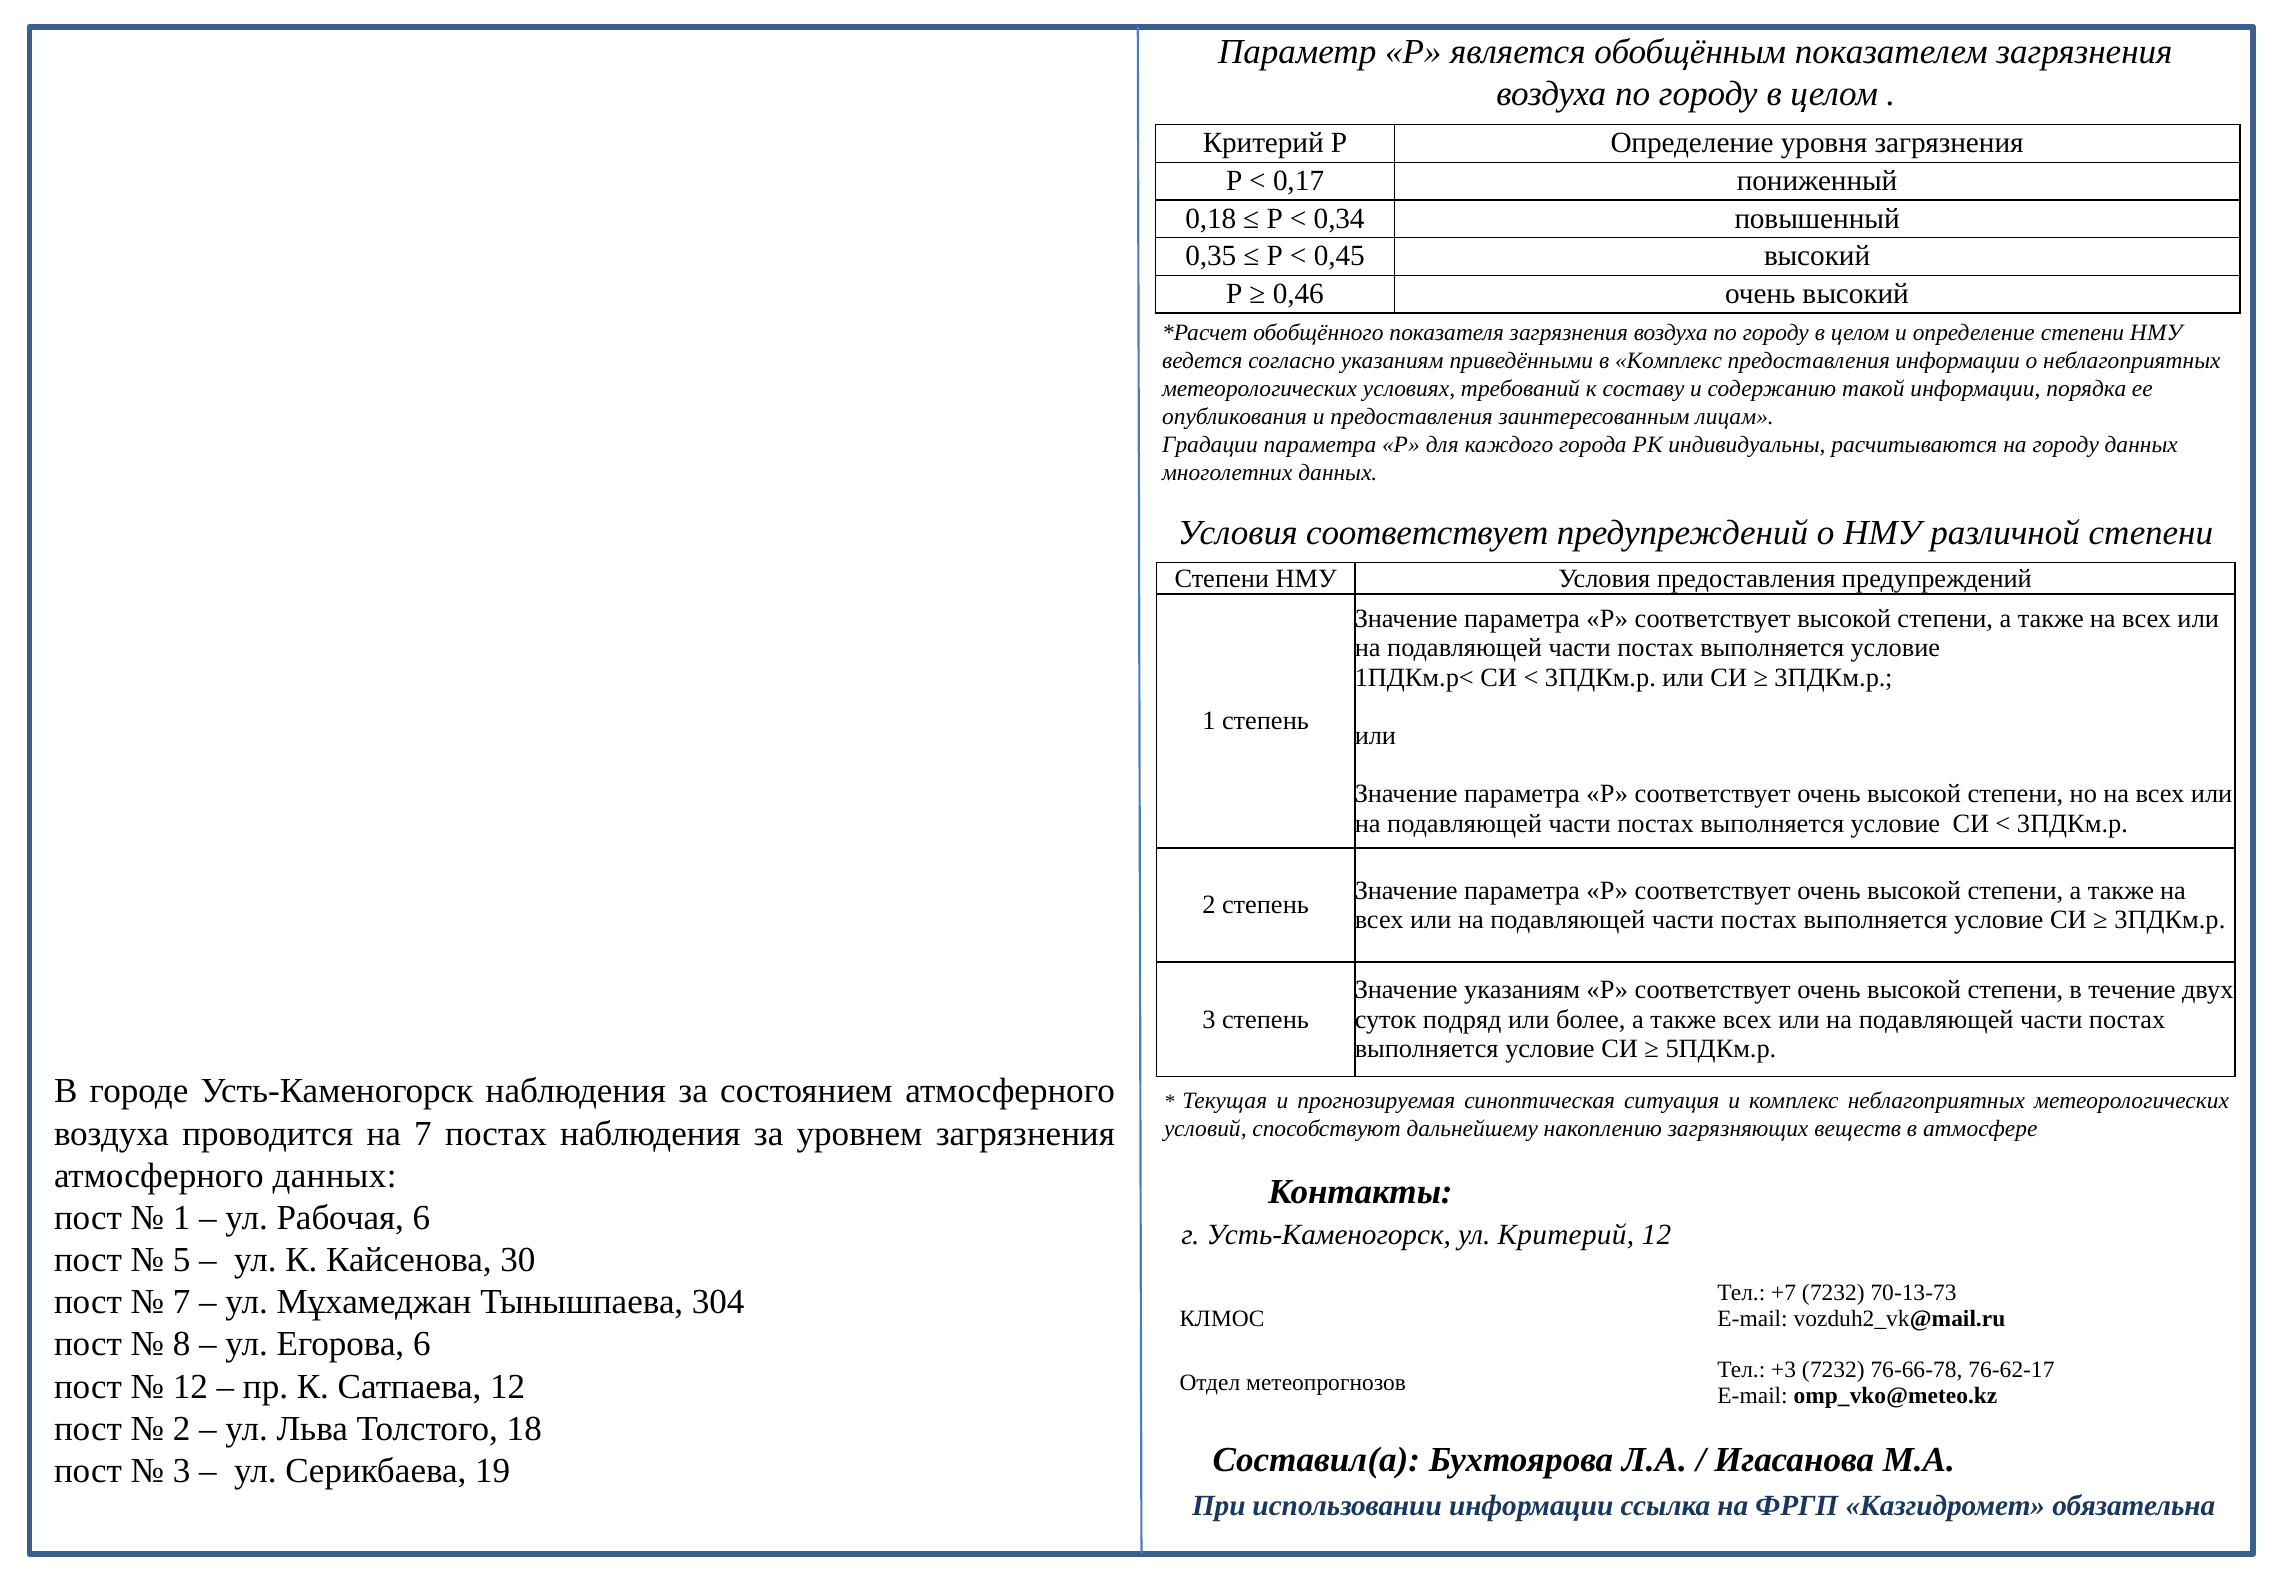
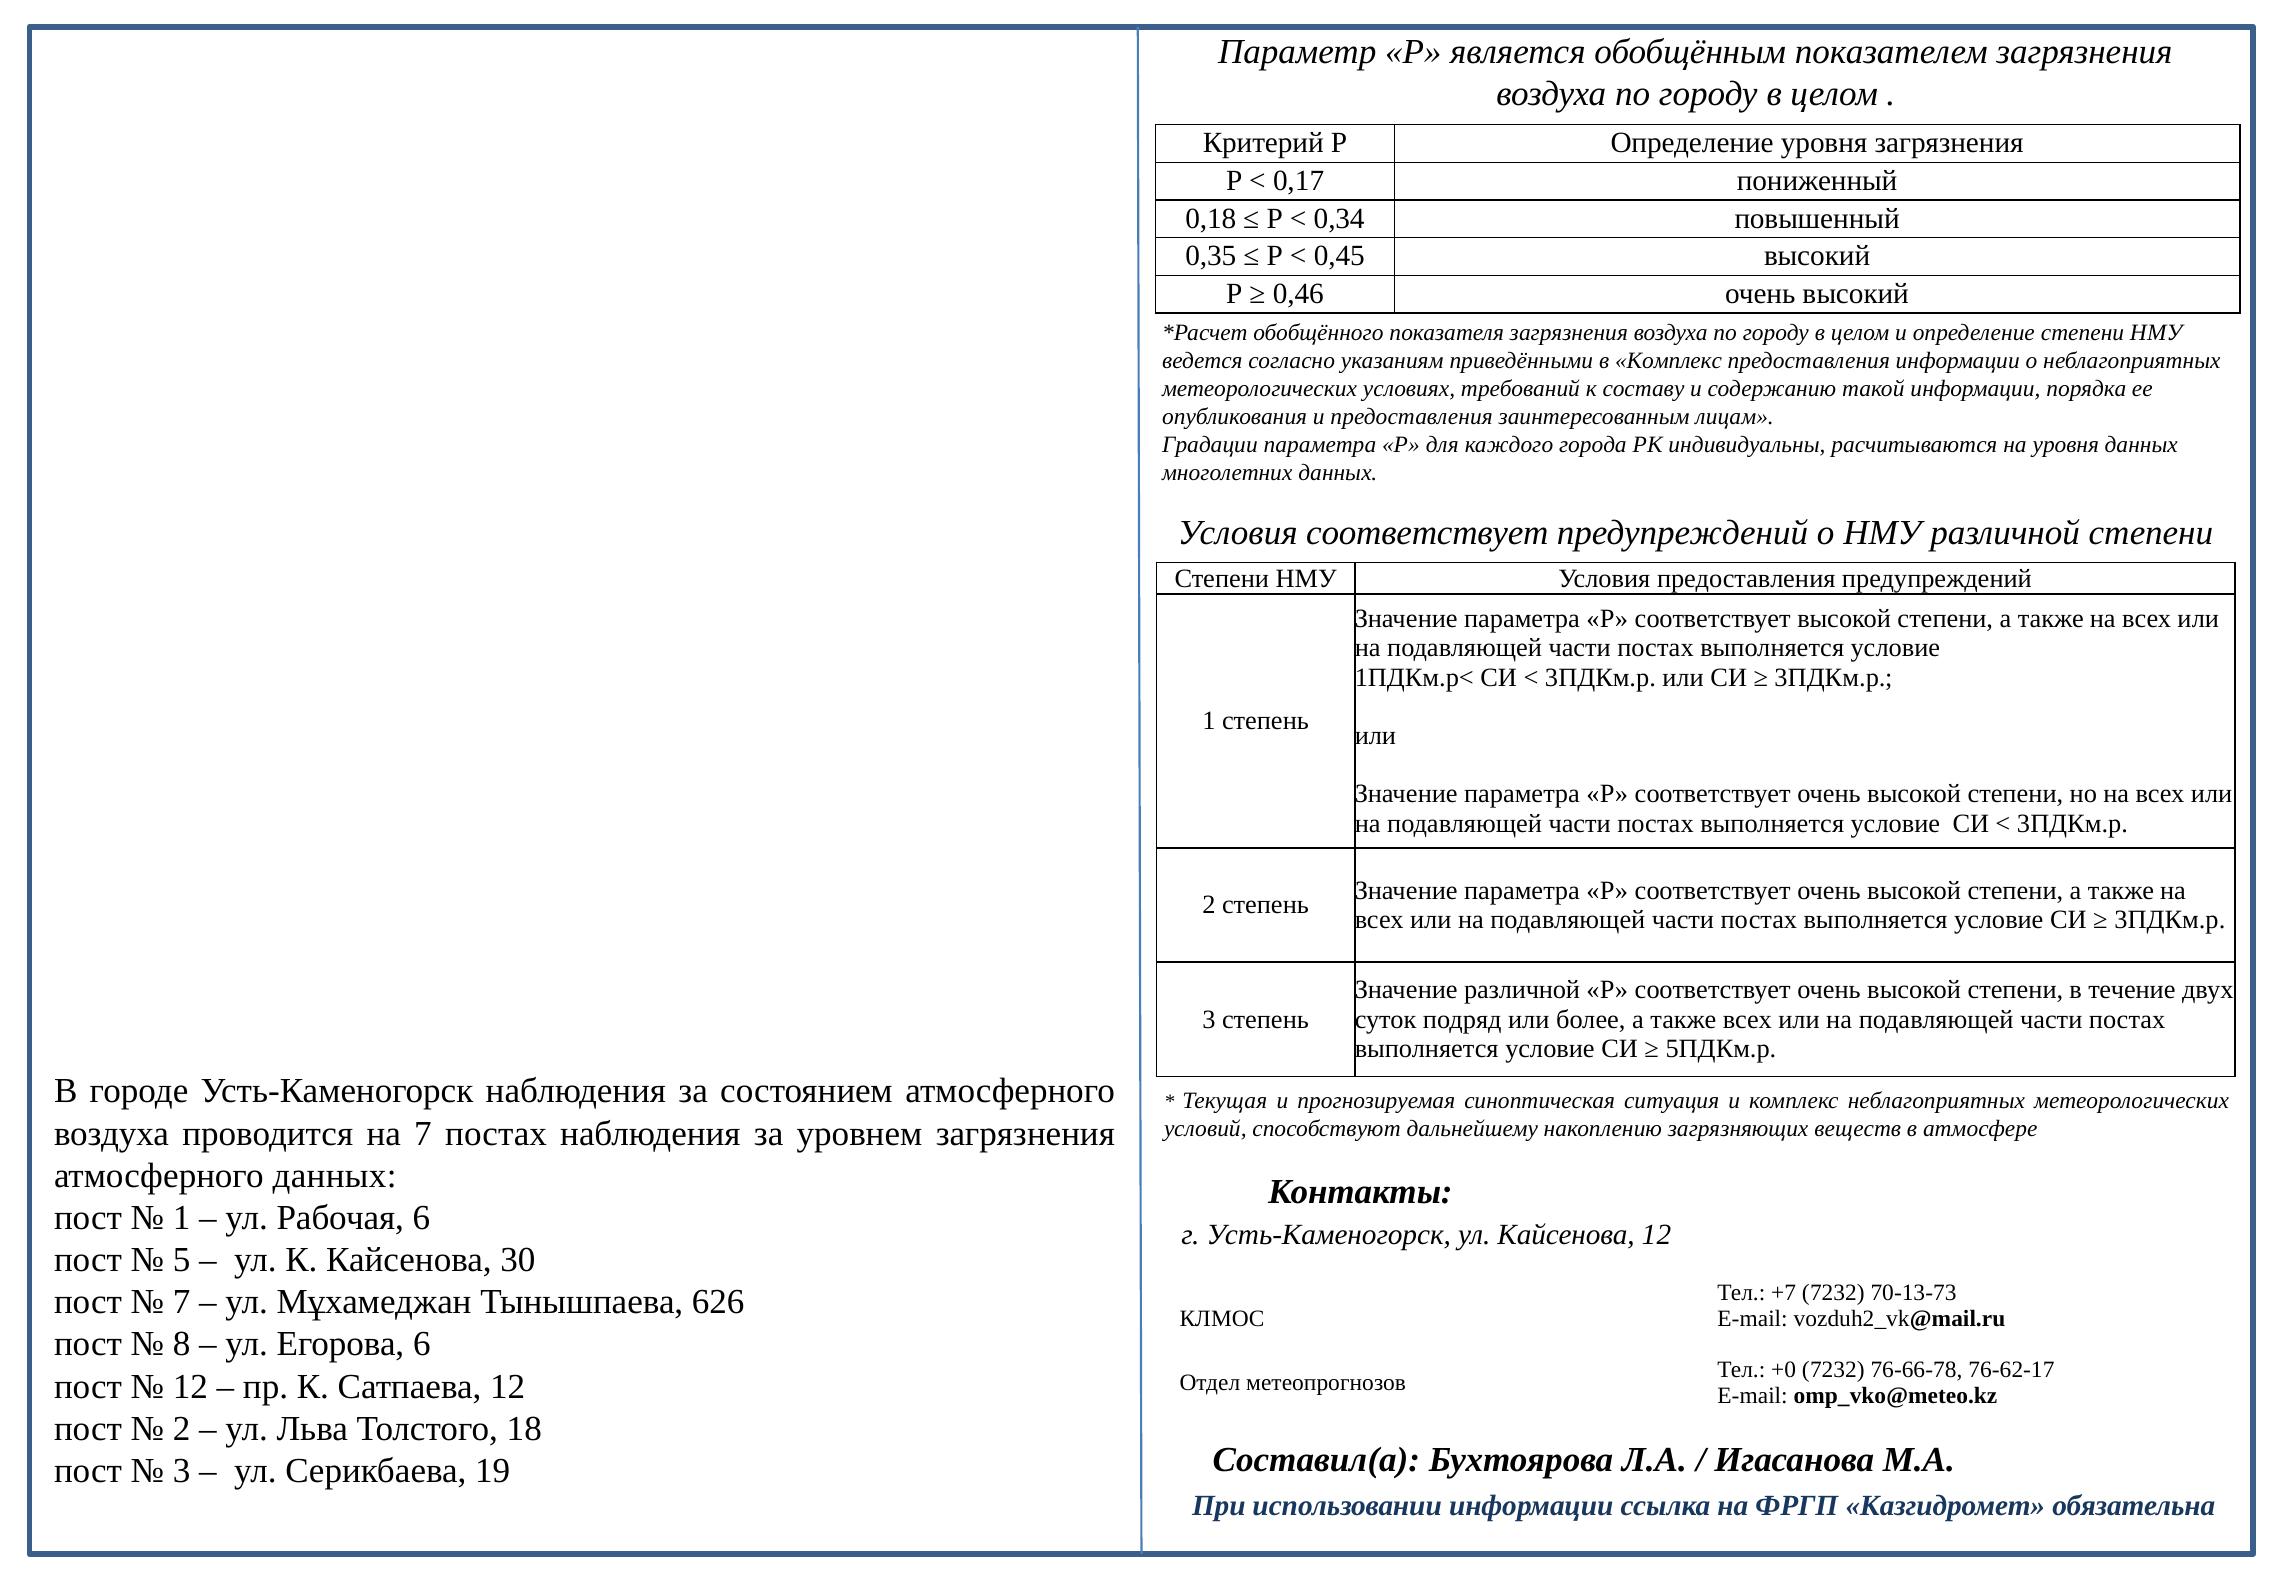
на городу: городу -> уровня (2066, 445)
Значение указаниям: указаниям -> различной (1522, 990)
ул Критерий: Критерий -> Кайсенова (1566, 1234)
304: 304 -> 626 (718, 1302)
+3: +3 -> +0 (1784, 1370)
